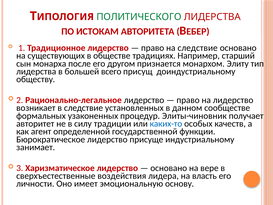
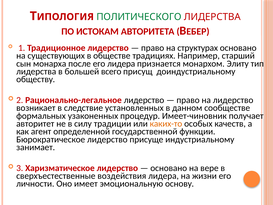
на следствие: следствие -> структурах (198, 48)
его другом: другом -> лидера (121, 64)
Элиты-чиновник: Элиты-чиновник -> Имеет-чиновник (194, 116)
каких-то colour: blue -> orange (166, 124)
власть: власть -> жизни (204, 176)
